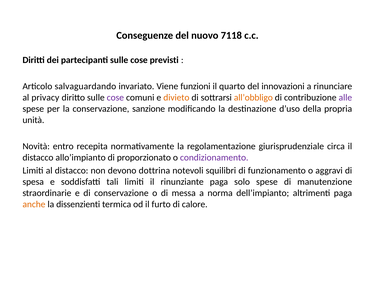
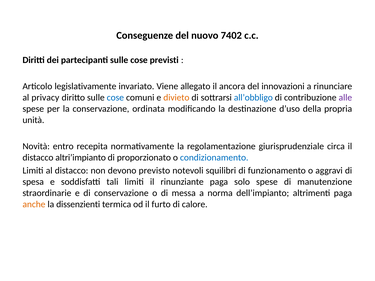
7118: 7118 -> 7402 (231, 35)
salvaguardando: salvaguardando -> legislativamente (85, 86)
funzioni: funzioni -> allegato (195, 86)
quarto: quarto -> ancora (232, 86)
cose colour: purple -> blue (115, 98)
all’obbligo colour: orange -> blue (253, 98)
sanzione: sanzione -> ordinata (149, 109)
allo’impianto: allo’impianto -> altri’impianto (81, 158)
condizionamento colour: purple -> blue (214, 158)
dottrina: dottrina -> previsto (154, 171)
